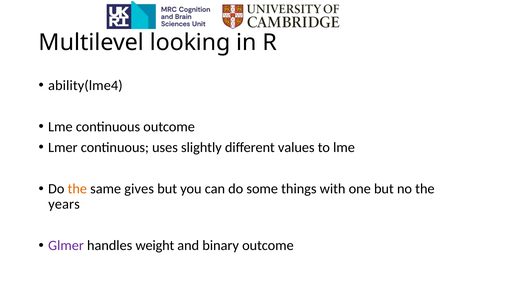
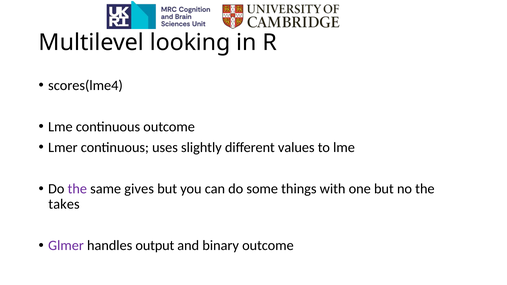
ability(lme4: ability(lme4 -> scores(lme4 (85, 85)
the colour: orange -> purple (77, 189)
years: years -> takes (64, 204)
weight: weight -> output (155, 246)
